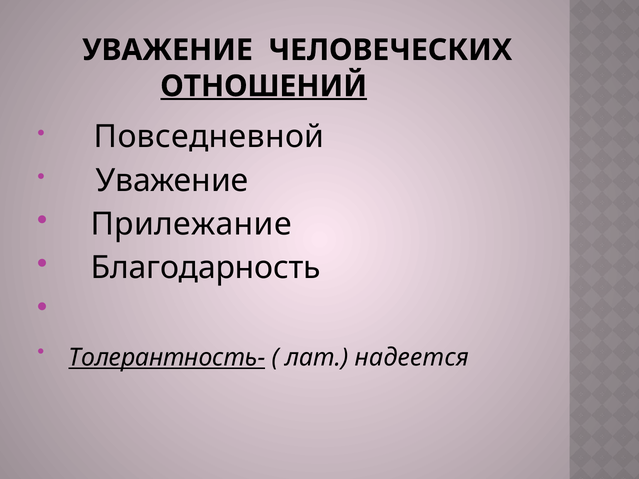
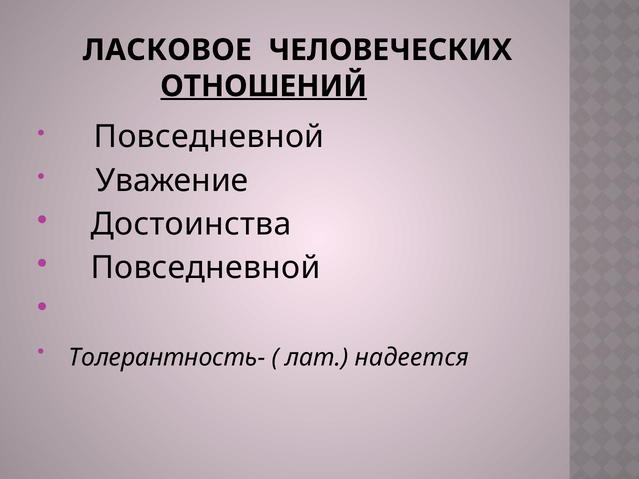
УВАЖЕНИЕ: УВАЖЕНИЕ -> ЛАСКОВОЕ (167, 50)
Прилежание: Прилежание -> Достоинства (191, 224)
Благодарность: Благодарность -> Повседневной (205, 268)
Толерантность- underline: present -> none (167, 358)
